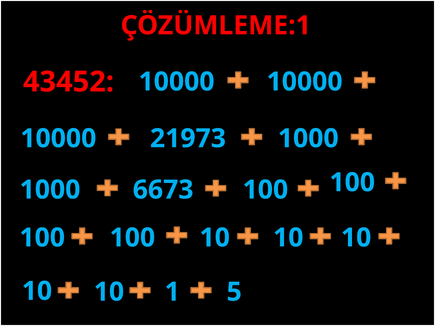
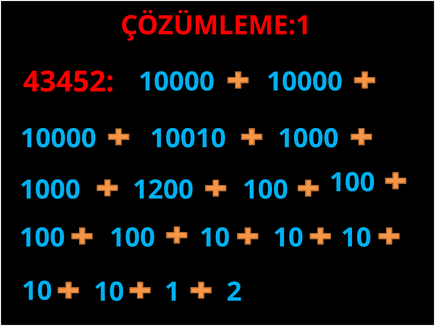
21973: 21973 -> 10010 (188, 139)
6673: 6673 -> 1200 (163, 190)
5: 5 -> 2 (234, 292)
